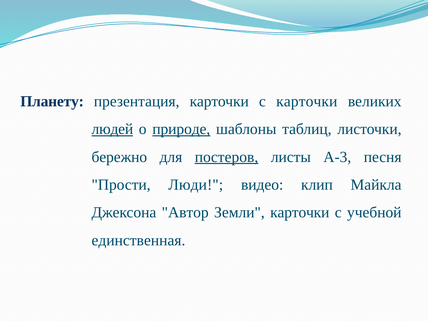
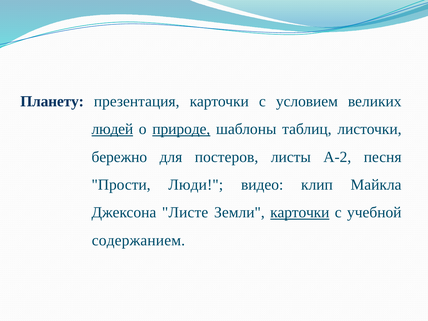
с карточки: карточки -> условием (307, 101)
постеров underline: present -> none (227, 157)
А-3: А-3 -> А-2 (337, 157)
Автор: Автор -> Листе (185, 213)
карточки underline: none -> present (300, 213)
единственная: единственная -> содержанием (138, 240)
